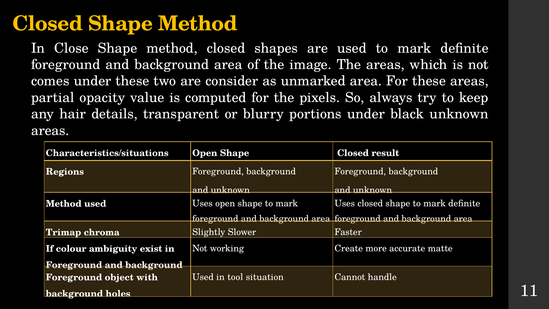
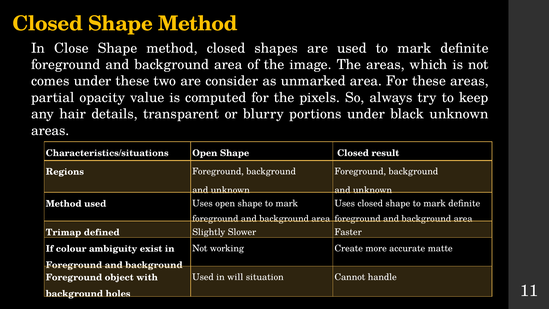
chroma: chroma -> defined (102, 232)
tool: tool -> will (235, 277)
